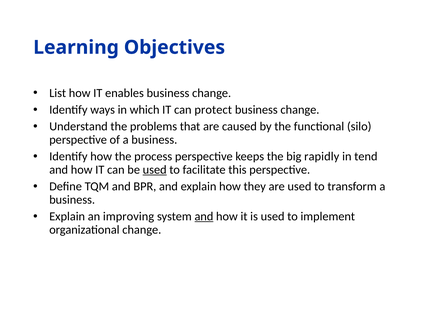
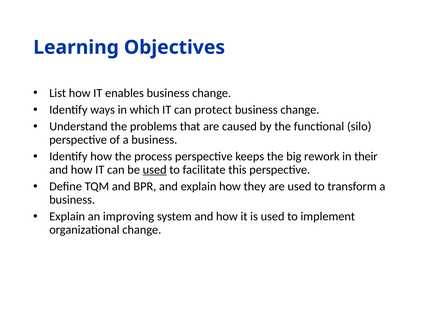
rapidly: rapidly -> rework (322, 156)
tend: tend -> their (366, 156)
and underline: present -> none (204, 216)
